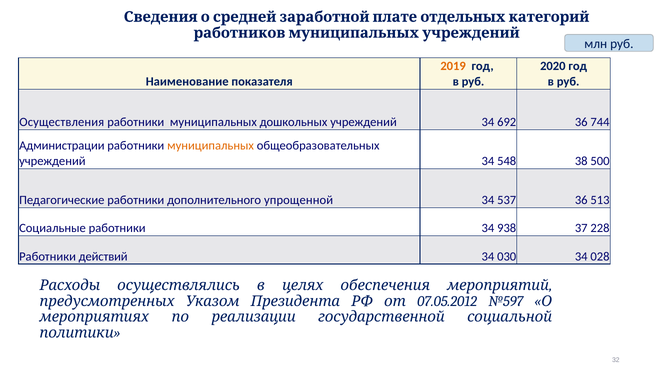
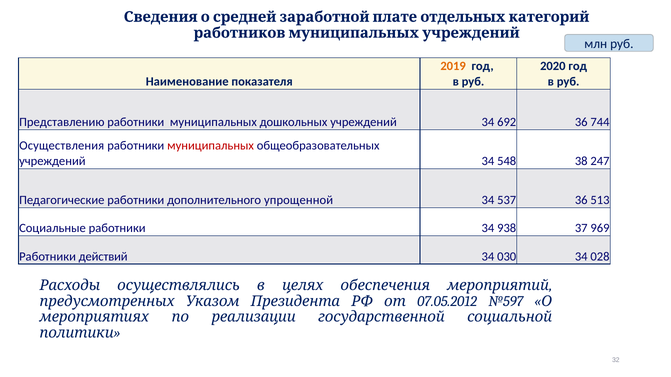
Осуществления: Осуществления -> Представлению (62, 122)
Администрации: Администрации -> Осуществления (62, 146)
муниципальных colour: orange -> red (211, 146)
500: 500 -> 247 (600, 161)
228: 228 -> 969 (600, 228)
